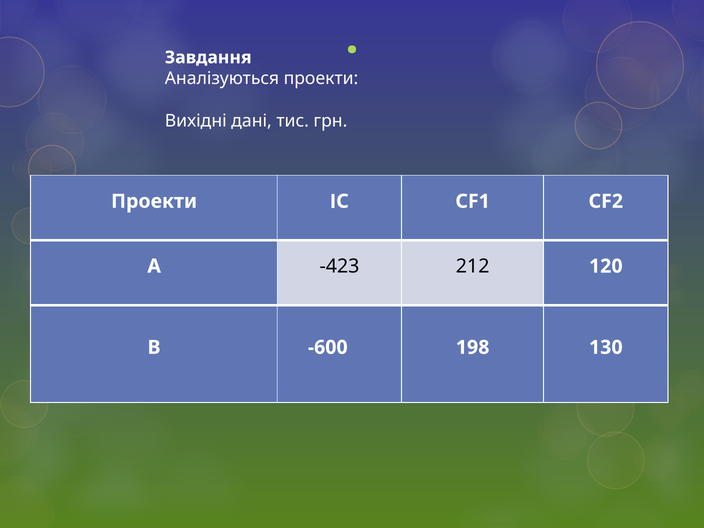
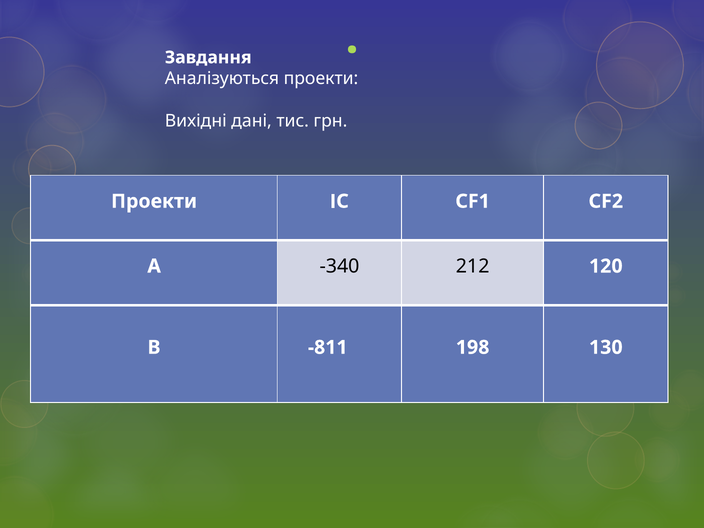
-423: -423 -> -340 (339, 266)
-600: -600 -> -811 (328, 347)
